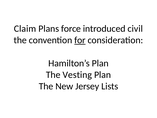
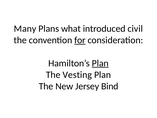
Claim: Claim -> Many (25, 29)
force: force -> what (71, 29)
Plan underline: none -> present (100, 63)
Lists: Lists -> Bind (110, 86)
